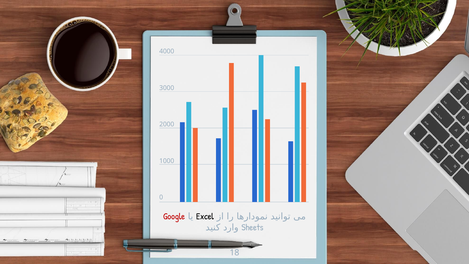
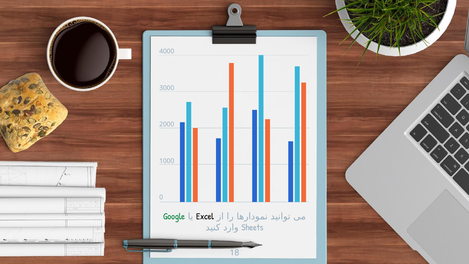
Google colour: red -> green (174, 216)
